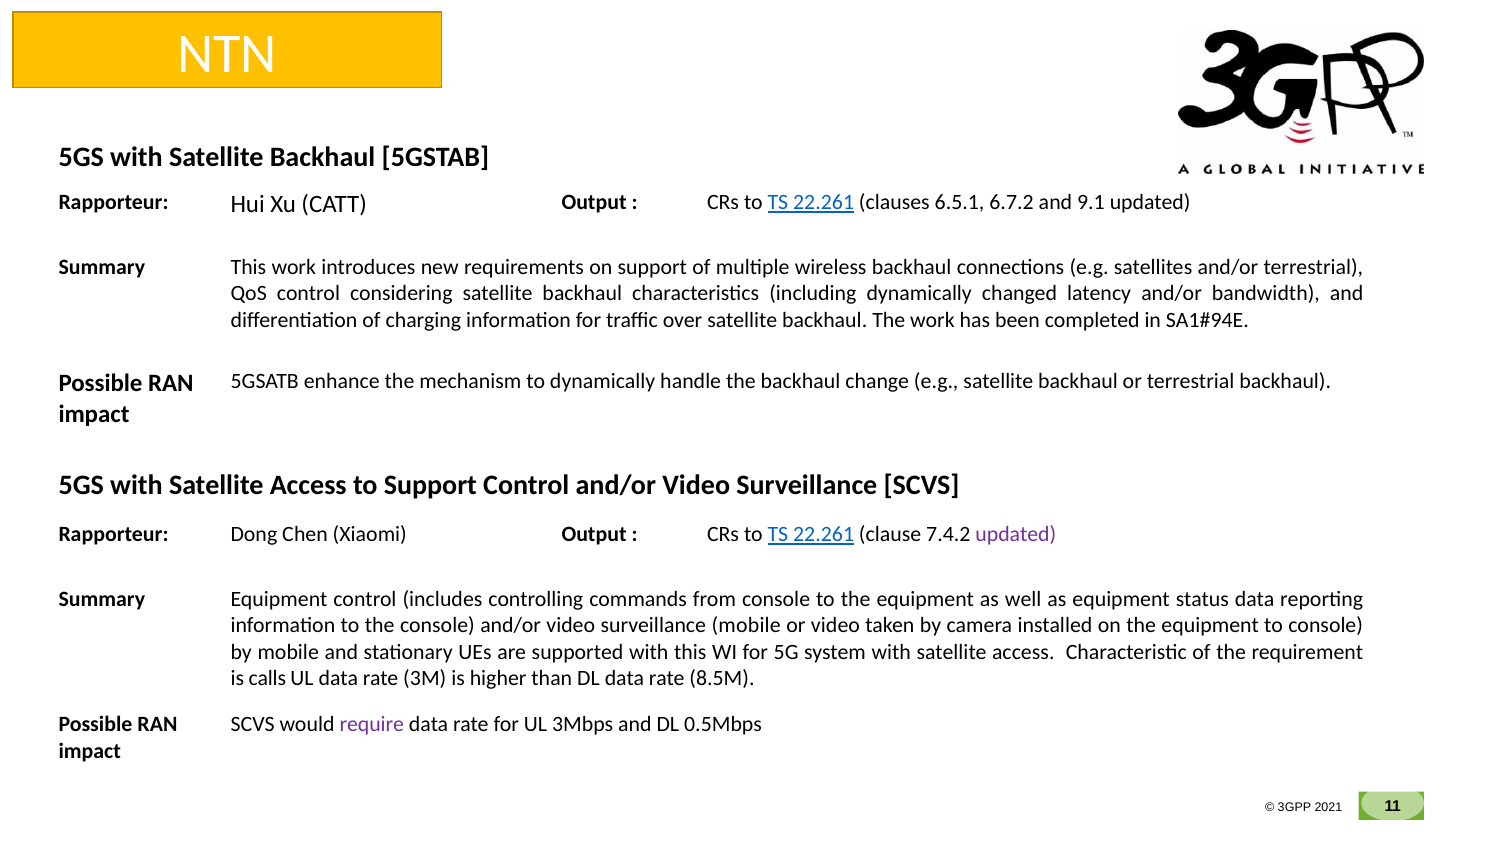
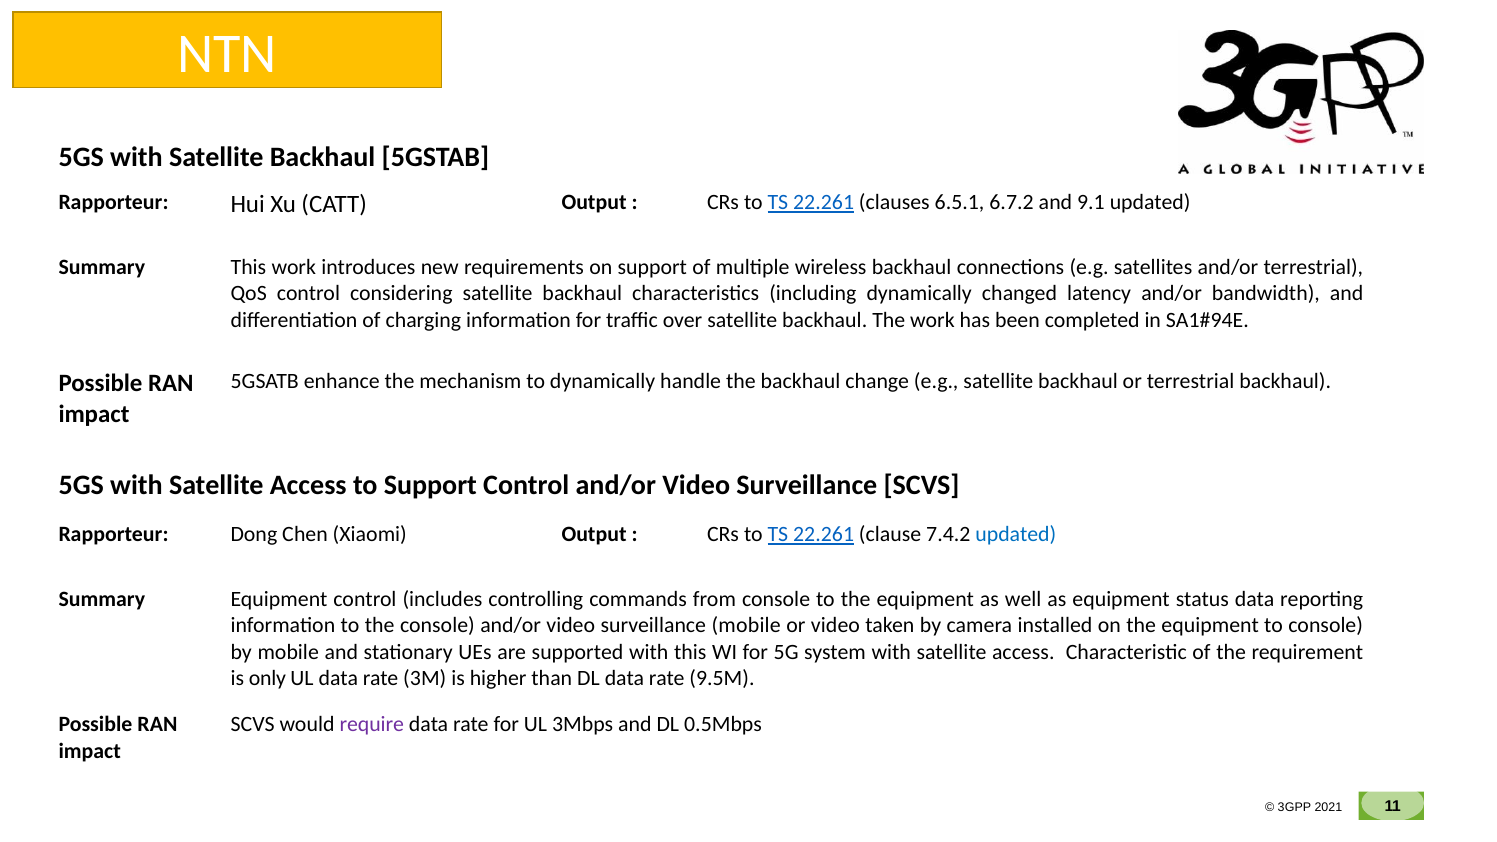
updated colour: purple -> blue (1016, 535)
calls: calls -> only (267, 679)
8.5M: 8.5M -> 9.5M (722, 679)
